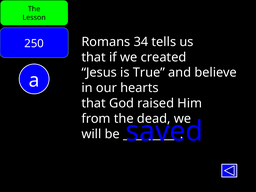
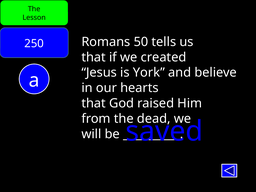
34: 34 -> 50 (141, 42)
True: True -> York (149, 73)
